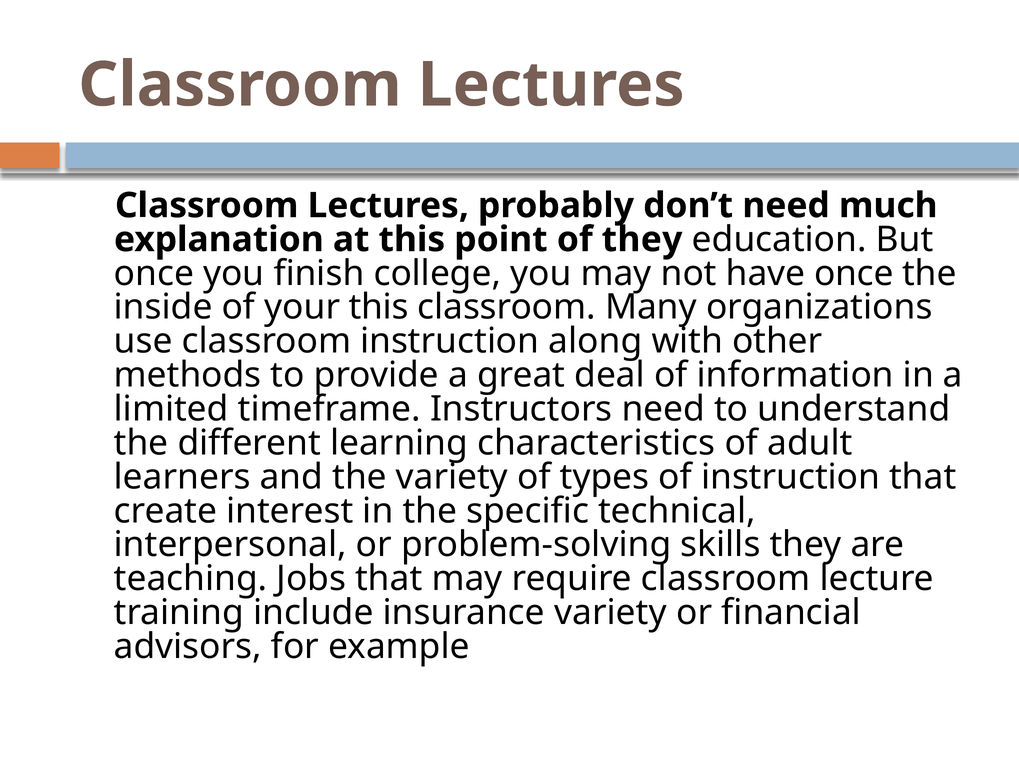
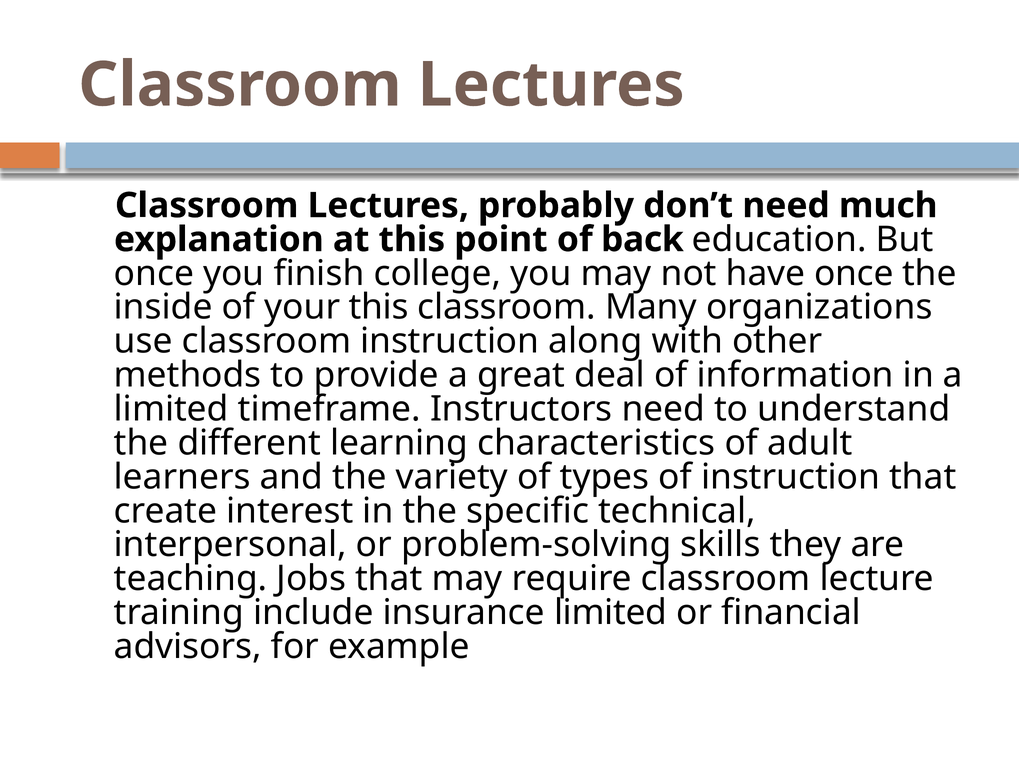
of they: they -> back (642, 240)
insurance variety: variety -> limited (611, 613)
